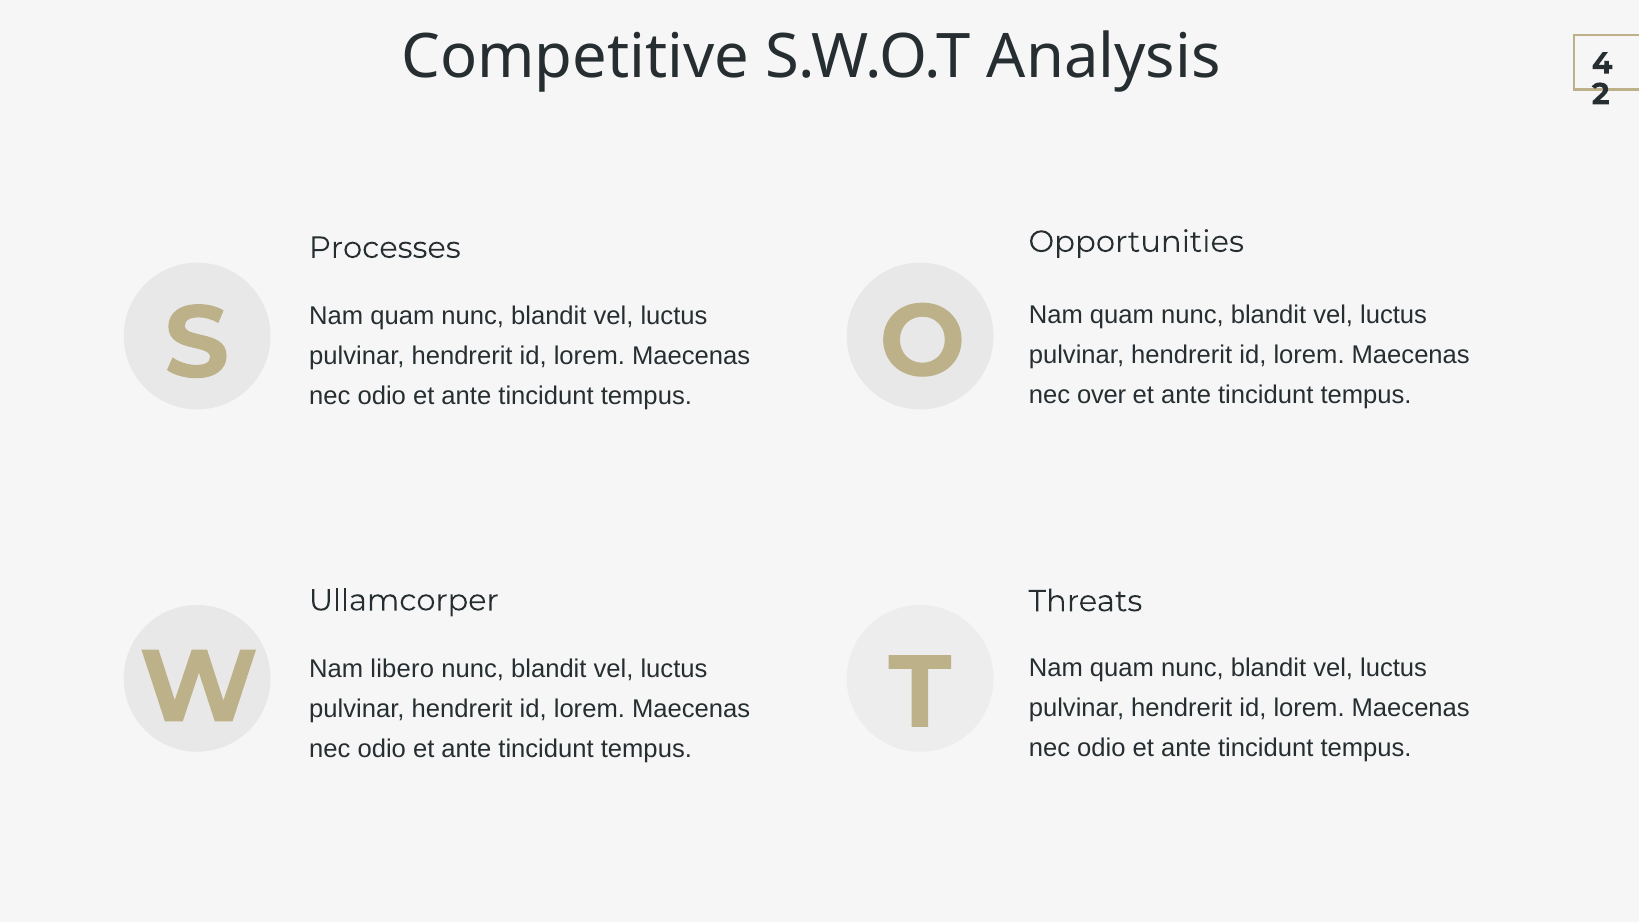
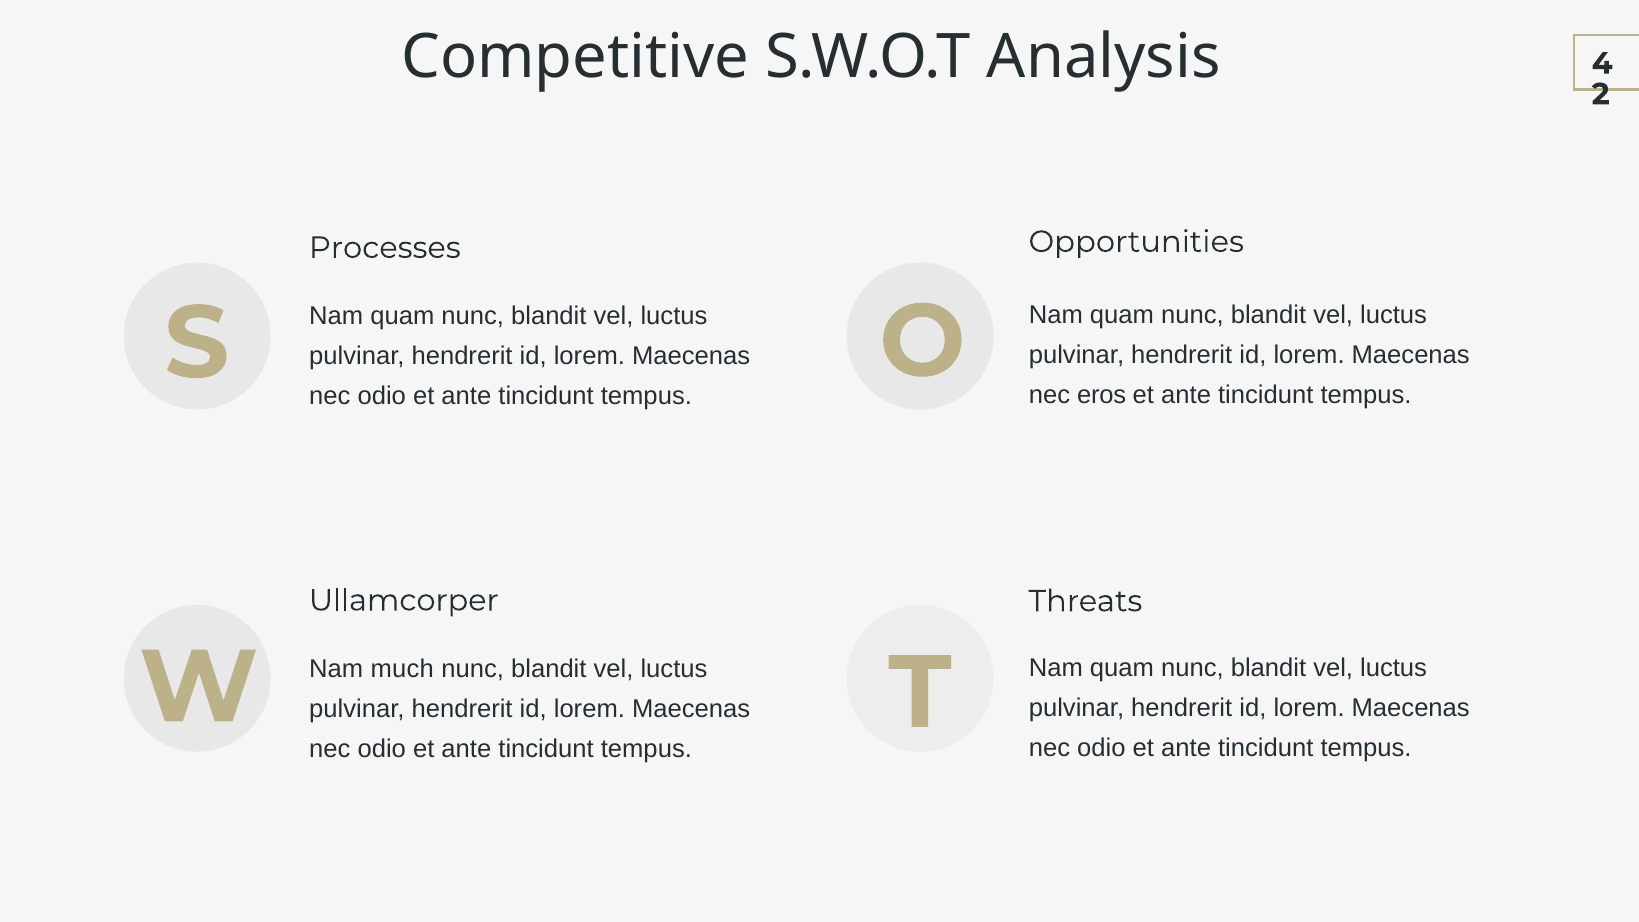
over: over -> eros (1102, 395)
libero: libero -> much (402, 669)
